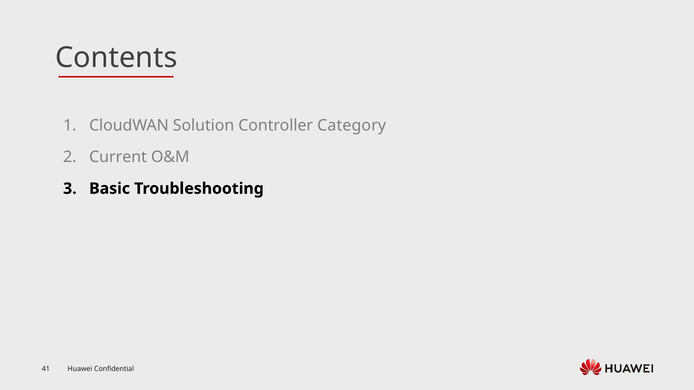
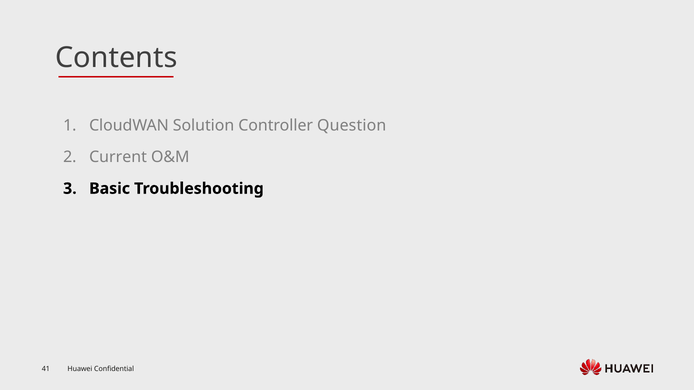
Category: Category -> Question (352, 126)
